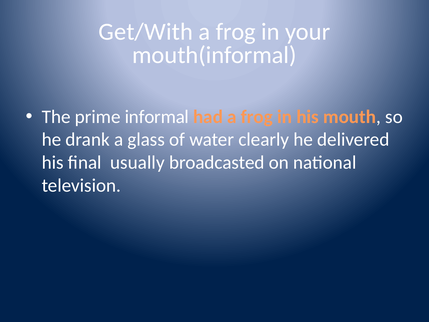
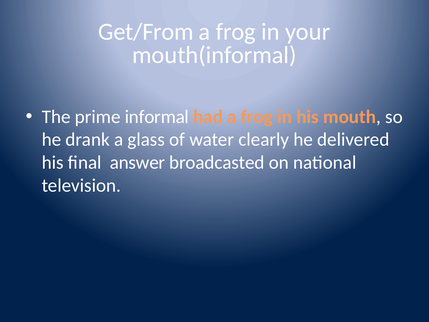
Get/With: Get/With -> Get/From (146, 32)
usually: usually -> answer (138, 162)
